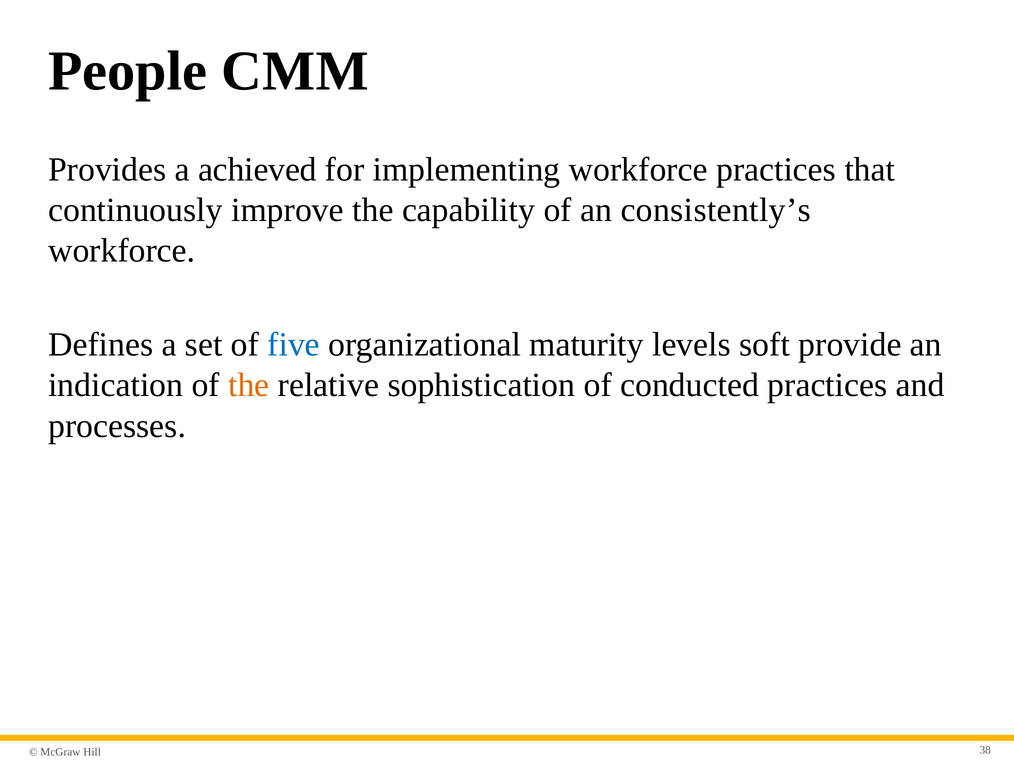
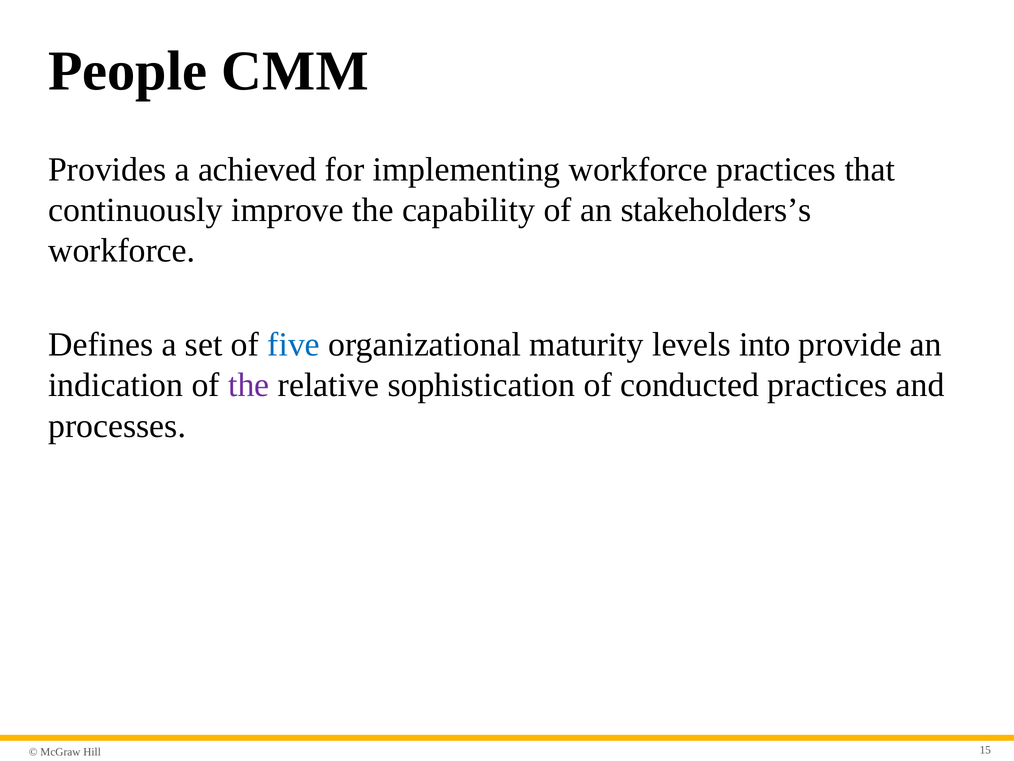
consistently’s: consistently’s -> stakeholders’s (716, 210)
soft: soft -> into (765, 344)
the colour: orange -> purple (249, 385)
38: 38 -> 15 (985, 750)
